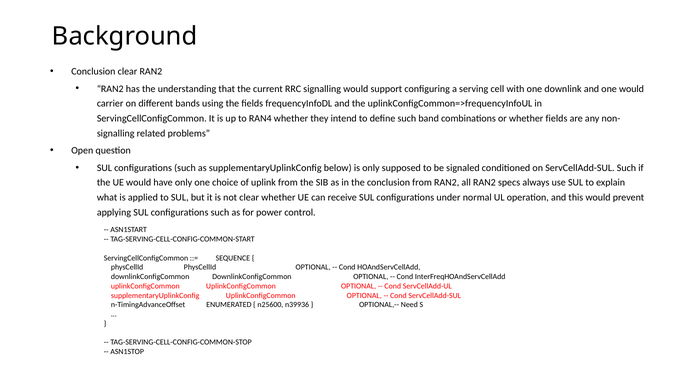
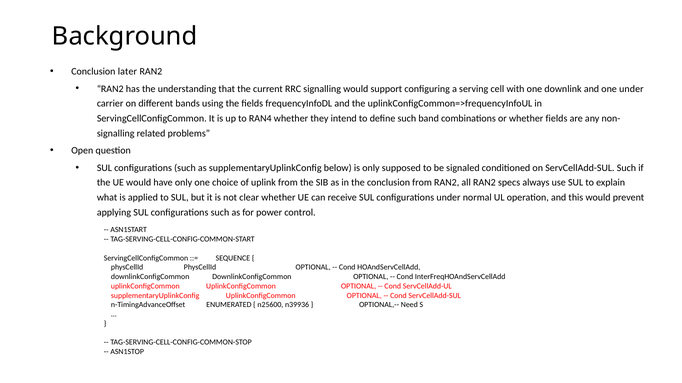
Conclusion clear: clear -> later (127, 72)
one would: would -> under (631, 89)
